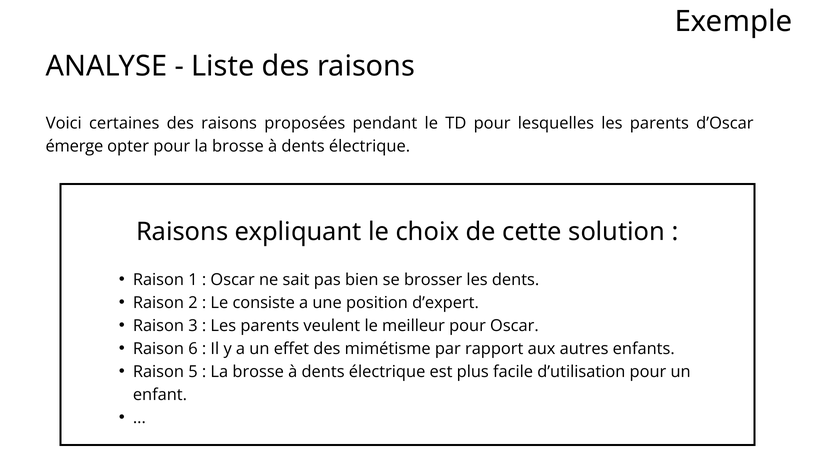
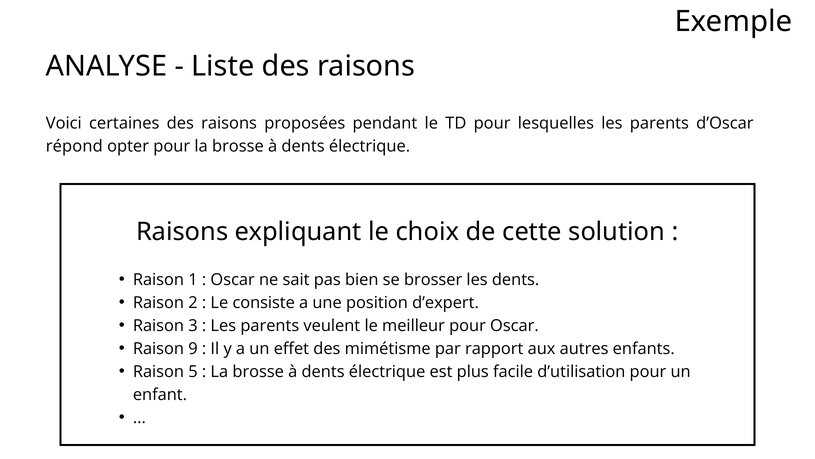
émerge: émerge -> répond (74, 146)
6: 6 -> 9 (193, 348)
